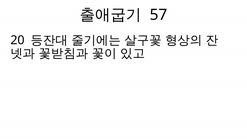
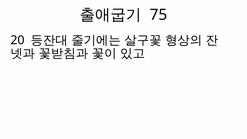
57: 57 -> 75 (159, 15)
